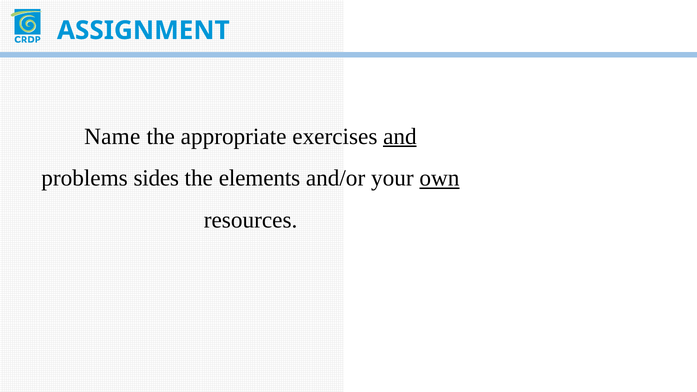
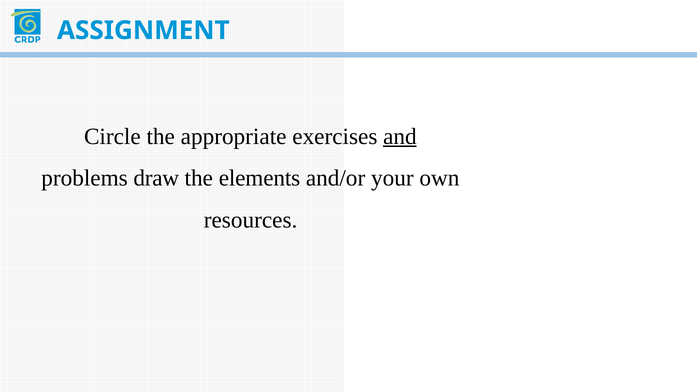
Name: Name -> Circle (112, 136)
sides: sides -> draw (156, 178)
own underline: present -> none (439, 178)
